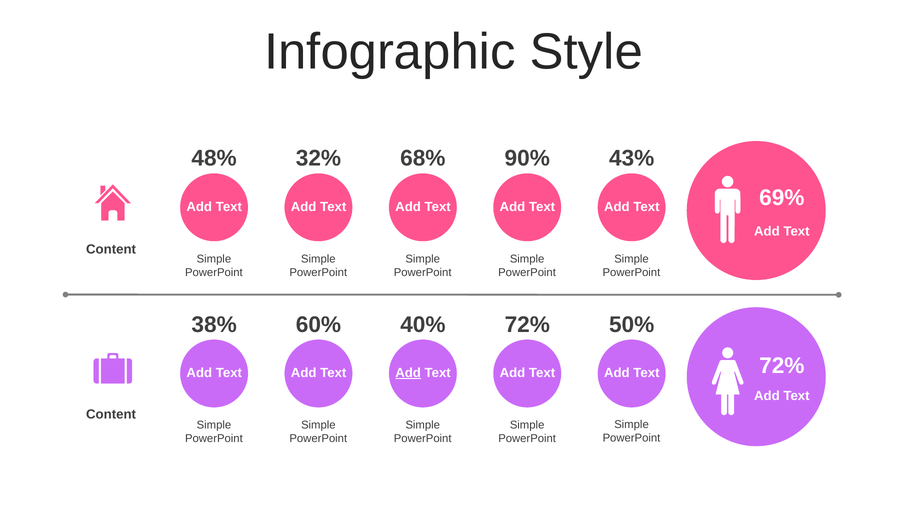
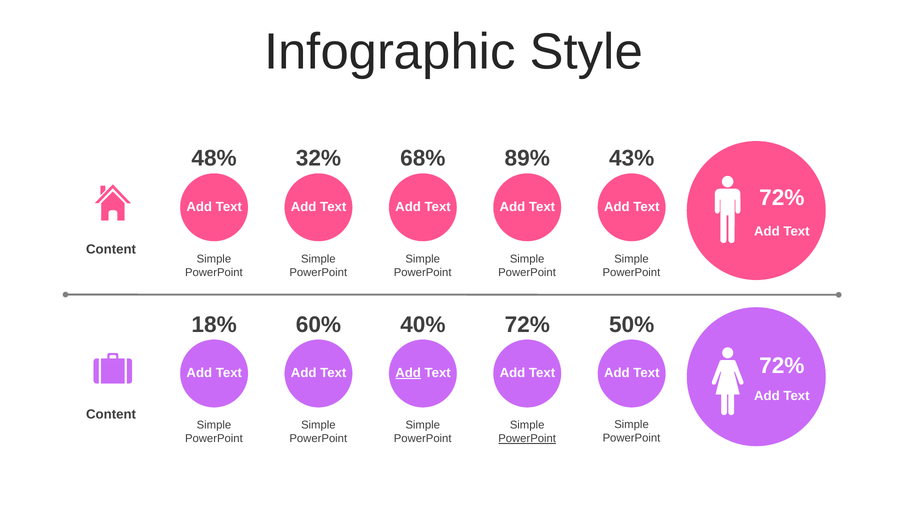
90%: 90% -> 89% (527, 158)
69%: 69% -> 72% (782, 198)
38%: 38% -> 18% (214, 325)
PowerPoint underline: none -> present (527, 439)
